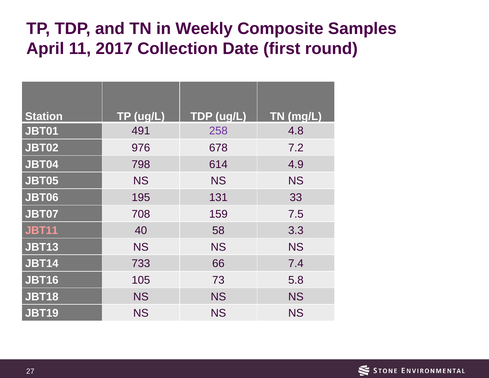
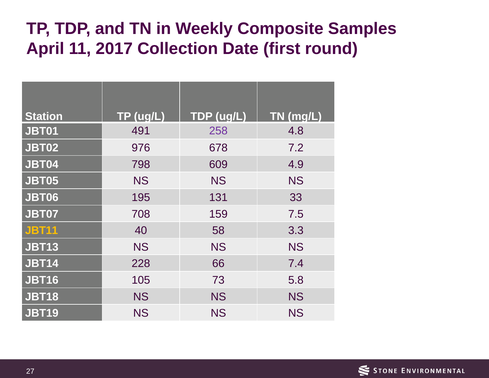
614: 614 -> 609 (218, 164)
JBT11 colour: pink -> yellow (42, 230)
733: 733 -> 228 (141, 264)
